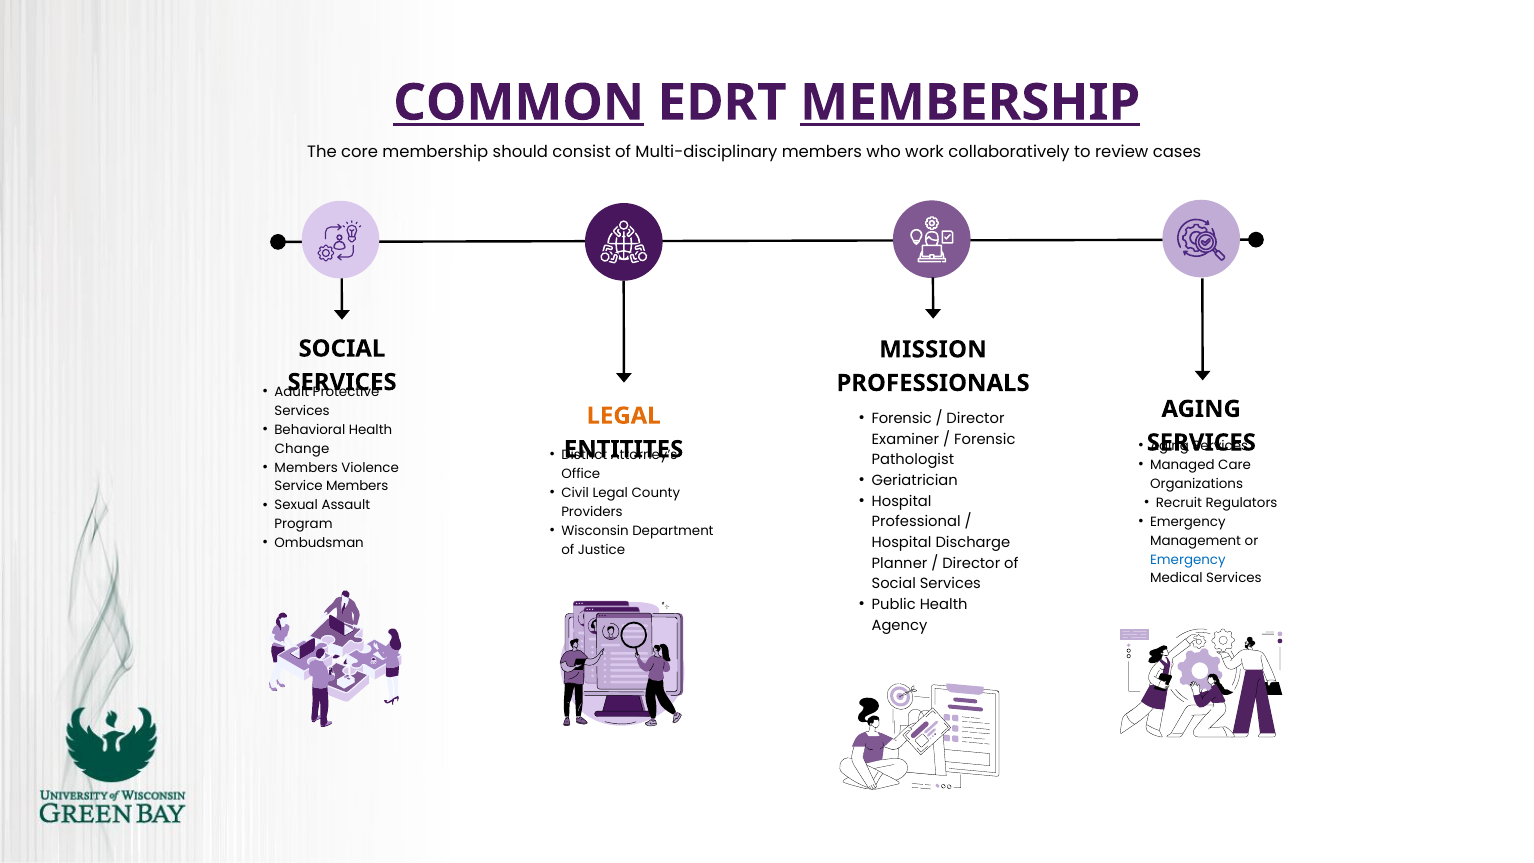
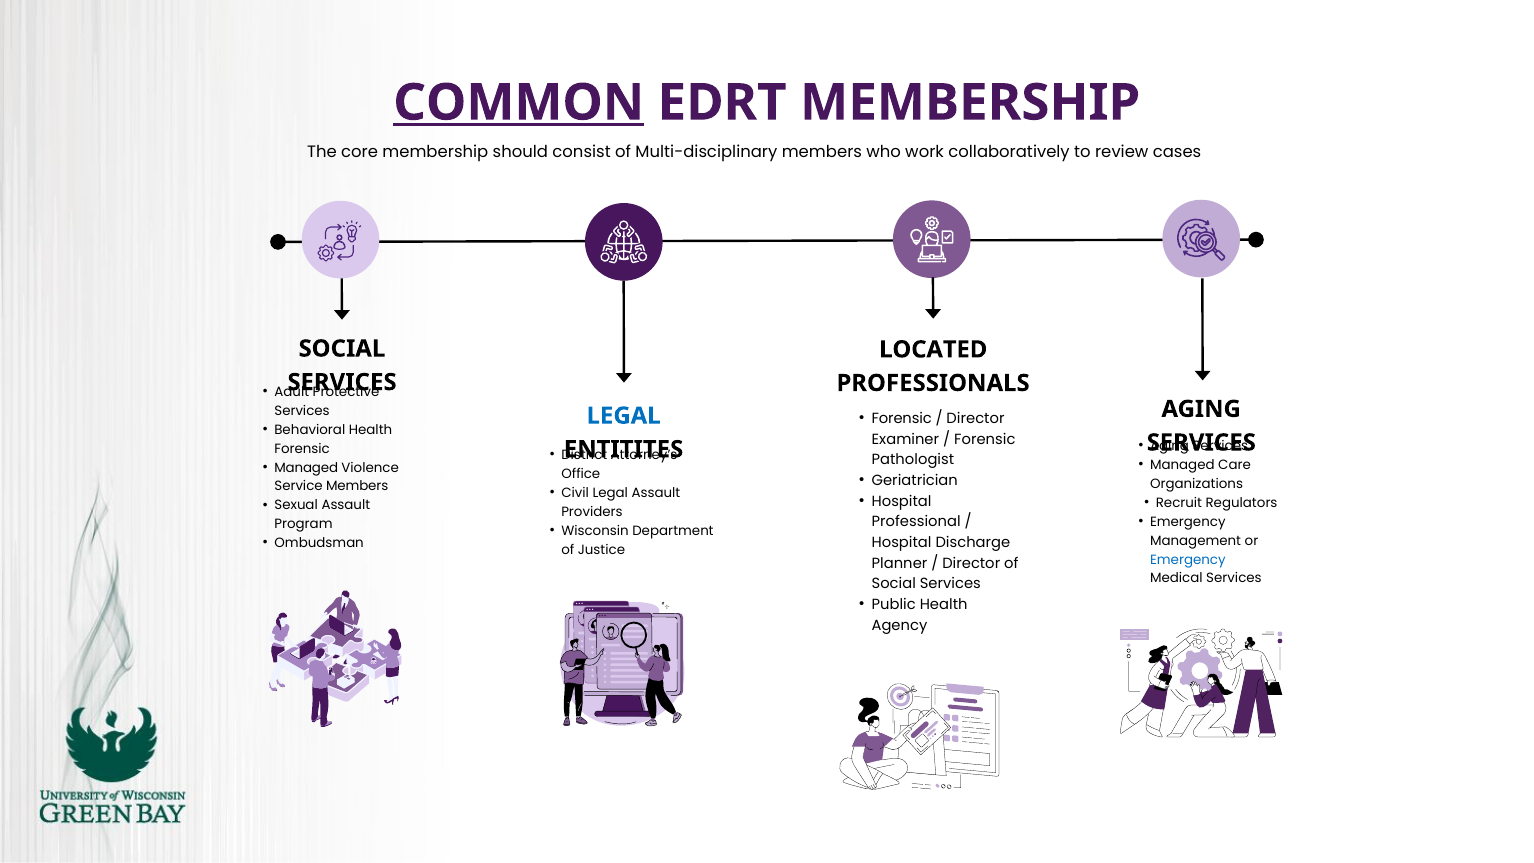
MEMBERSHIP underline: present -> none (970, 103)
MISSION: MISSION -> LOCATED (933, 350)
LEGAL colour: orange -> blue (624, 416)
Change: Change -> Forensic (302, 449)
Members: Members -> Managed (306, 468)
Legal County: County -> Assault (656, 493)
